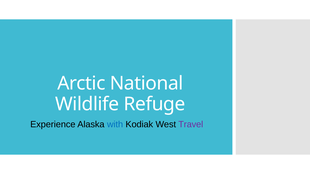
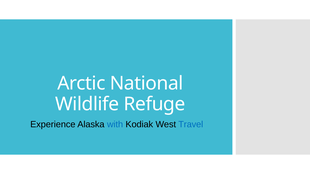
Travel colour: purple -> blue (191, 125)
